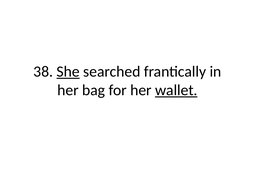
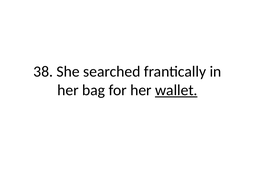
She underline: present -> none (68, 72)
